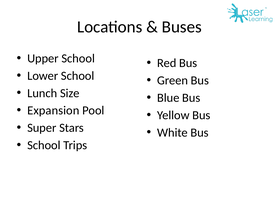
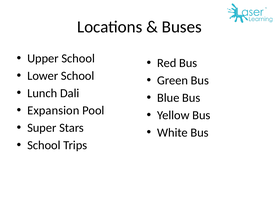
Size: Size -> Dali (70, 93)
